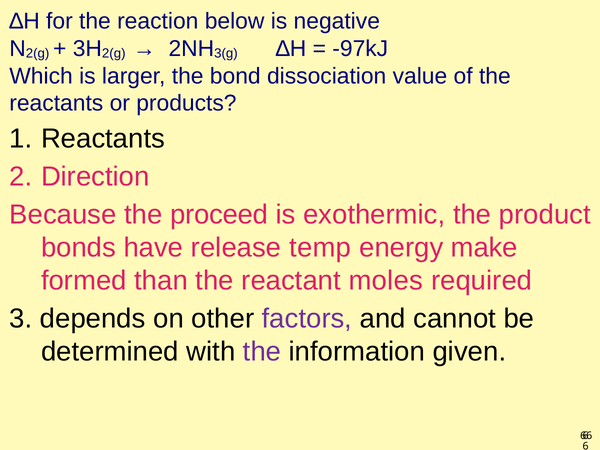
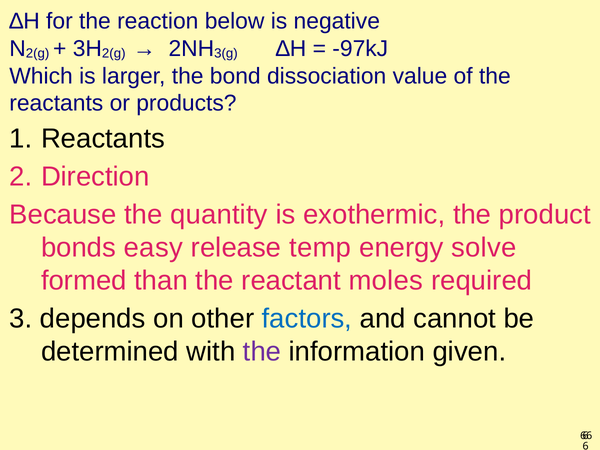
proceed: proceed -> quantity (219, 215)
have: have -> easy (153, 248)
make: make -> solve (484, 248)
factors colour: purple -> blue (307, 319)
